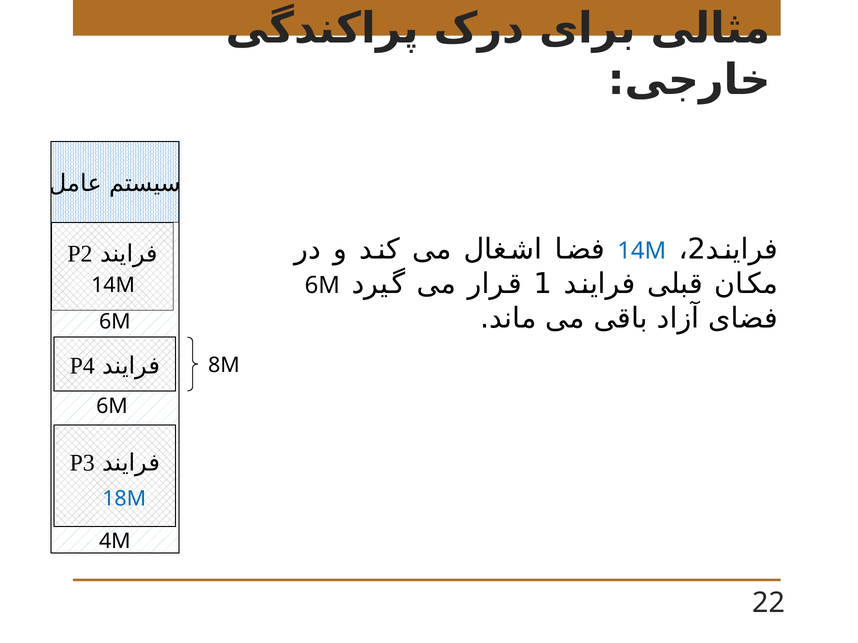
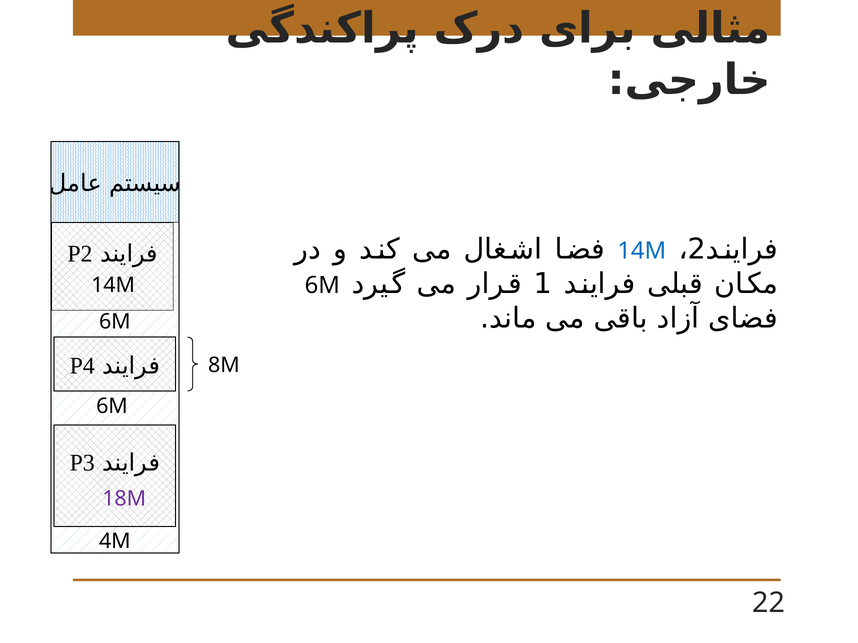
18M colour: blue -> purple (124, 499)
